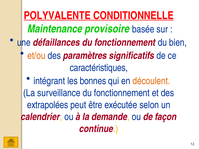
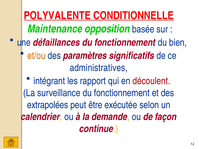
provisoire: provisoire -> opposition (107, 29)
caractéristiques: caractéristiques -> administratives (99, 68)
bonnes: bonnes -> rapport (93, 81)
découlent colour: orange -> red (151, 81)
